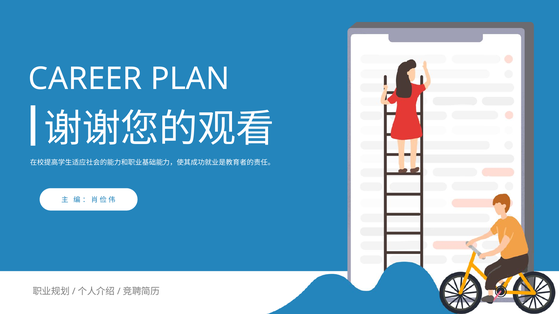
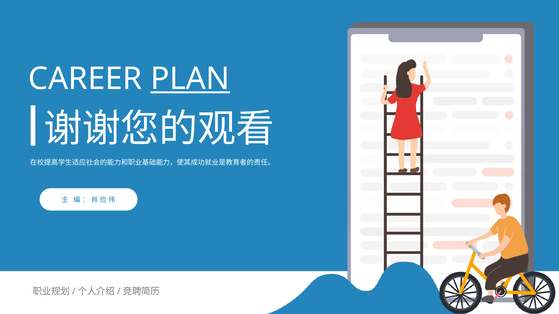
PLAN underline: none -> present (190, 79)
